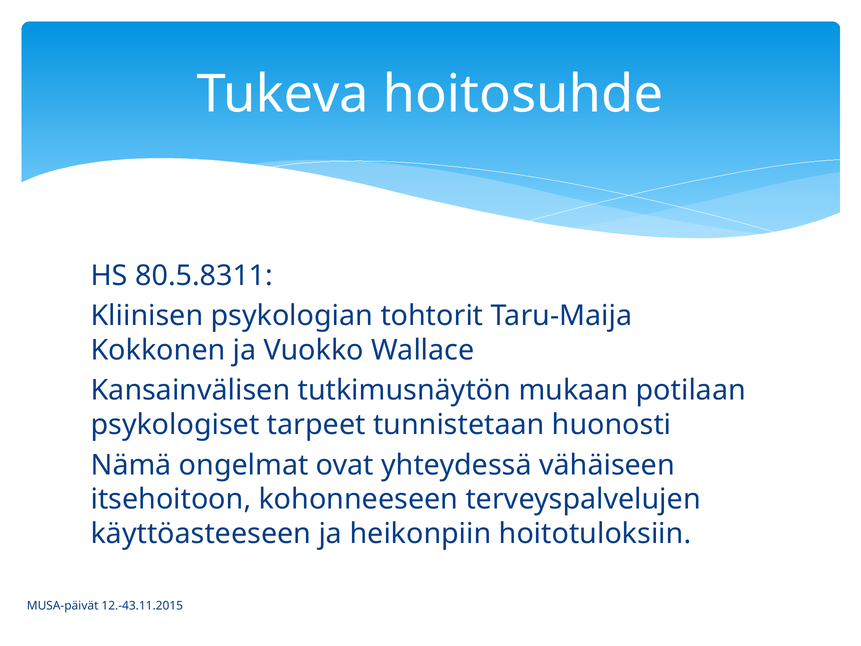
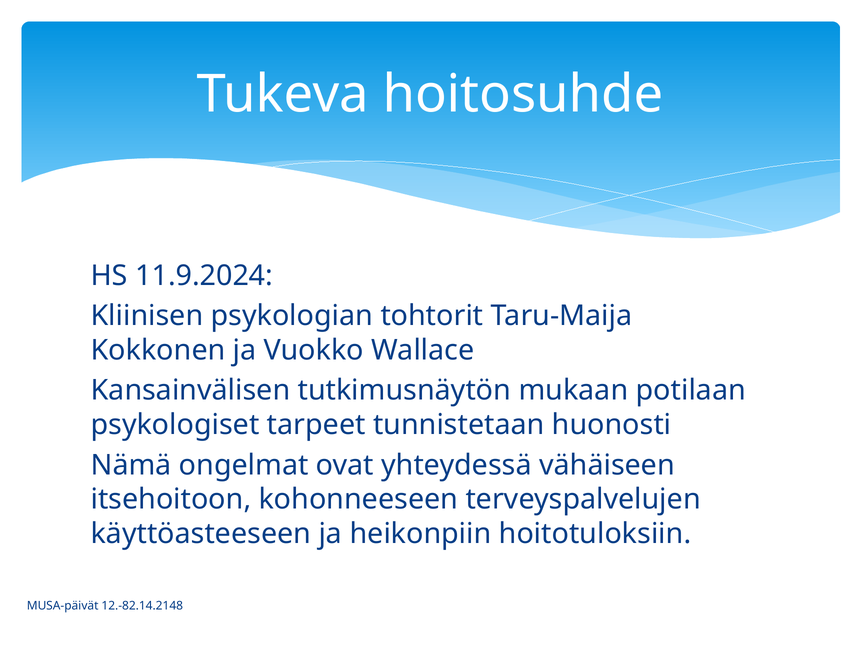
80.5.8311: 80.5.8311 -> 11.9.2024 (204, 275)
12.-43.11.2015: 12.-43.11.2015 -> 12.-82.14.2148 (142, 606)
